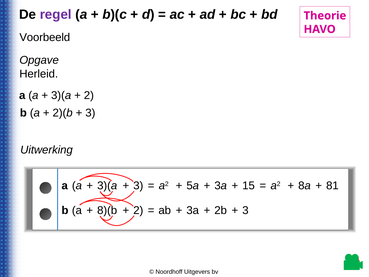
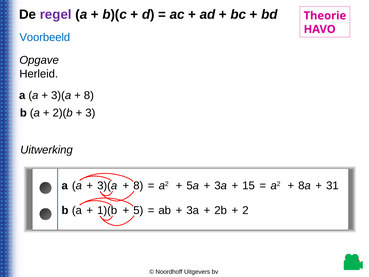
Voorbeeld colour: black -> blue (45, 37)
2: 2 -> 8 (89, 95)
3: 3 -> 8 (138, 186)
81: 81 -> 31 (332, 186)
8)(b: 8)(b -> 1)(b (107, 210)
2: 2 -> 5 (138, 210)
3: 3 -> 2 (245, 210)
